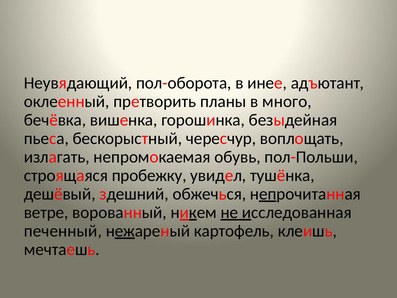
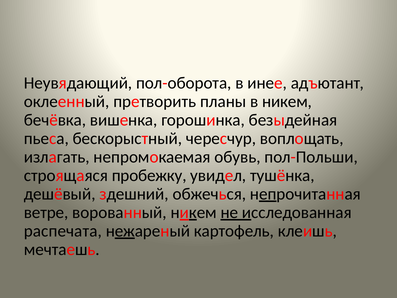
в много: много -> никем (287, 101)
печенный: печенный -> распечата (63, 231)
